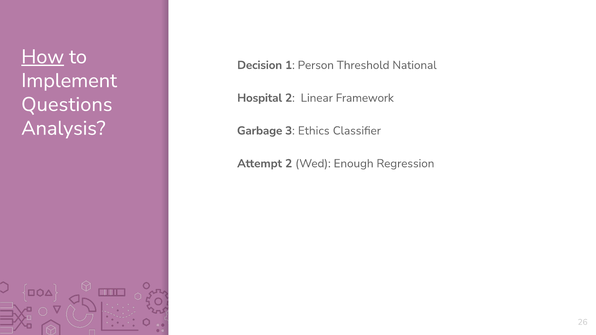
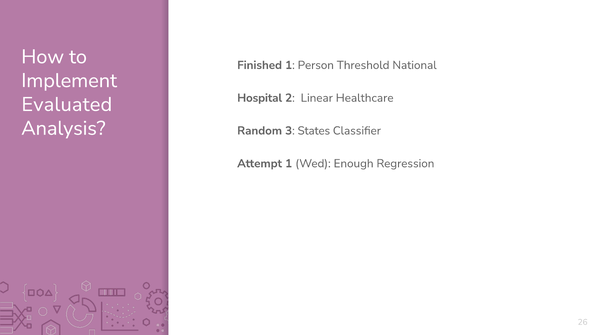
How underline: present -> none (43, 57)
Decision: Decision -> Finished (260, 65)
Framework: Framework -> Healthcare (365, 98)
Questions: Questions -> Evaluated (67, 104)
Garbage: Garbage -> Random (260, 131)
Ethics: Ethics -> States (314, 131)
Attempt 2: 2 -> 1 (289, 164)
